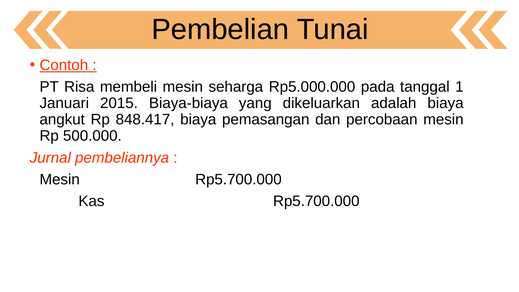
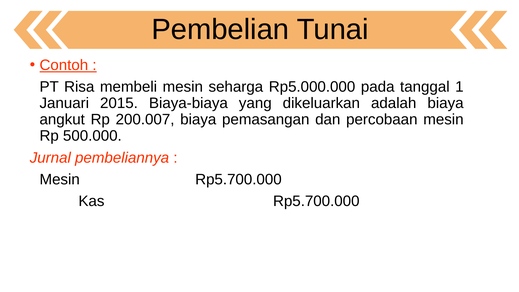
848.417: 848.417 -> 200.007 (145, 120)
